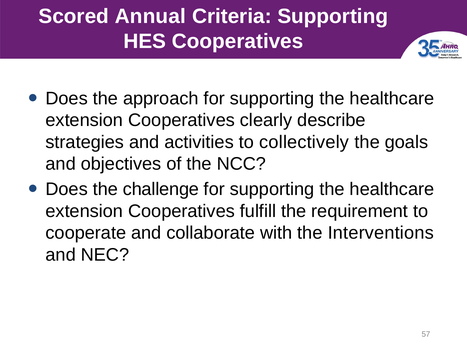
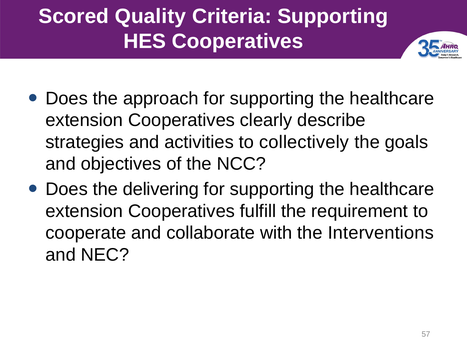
Annual: Annual -> Quality (150, 16)
challenge: challenge -> delivering (161, 189)
